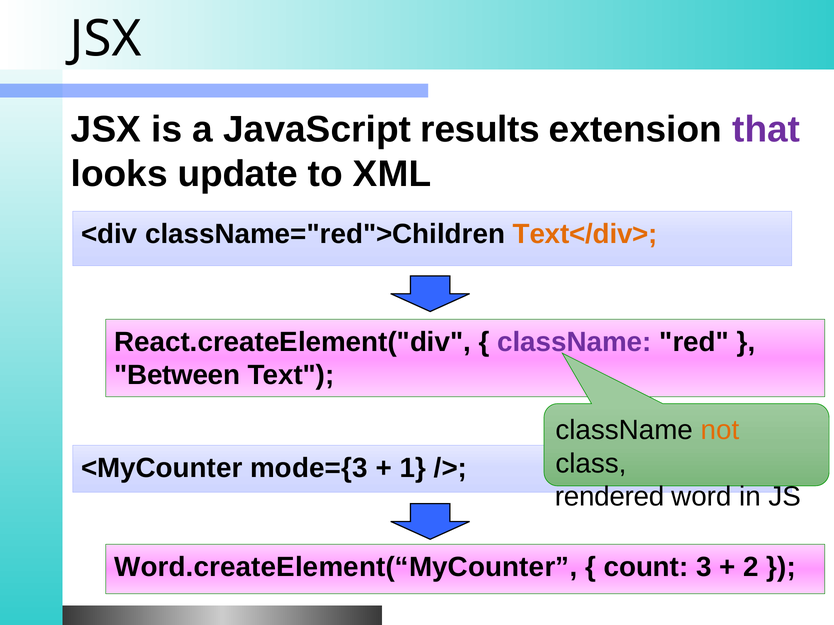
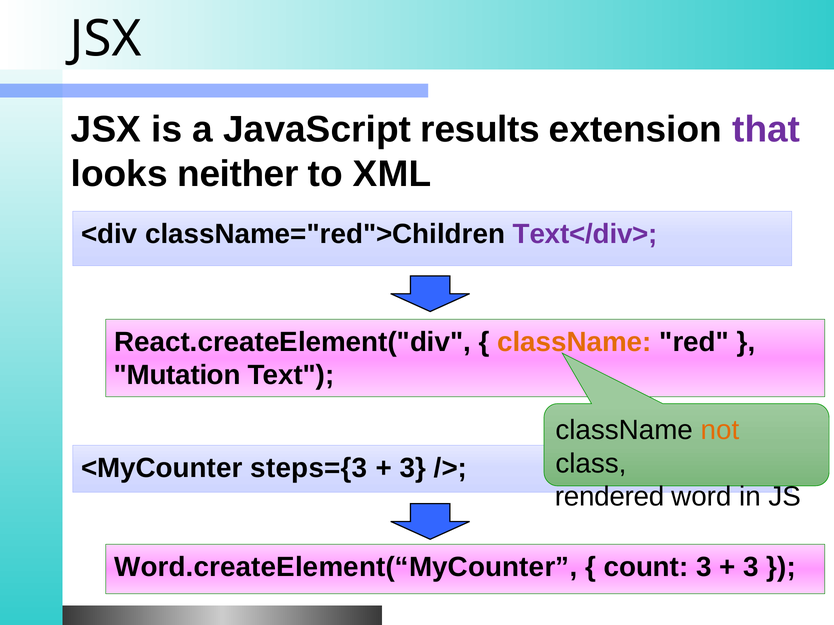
update: update -> neither (238, 174)
Text</div> colour: orange -> purple (585, 234)
className colour: purple -> orange (574, 342)
Between: Between -> Mutation (177, 376)
mode={3: mode={3 -> steps={3 (309, 468)
1: 1 -> 3 (413, 468)
2: 2 -> 3 (751, 567)
